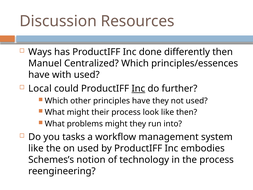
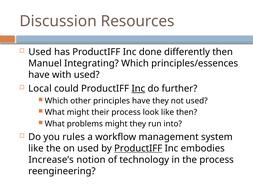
Ways: Ways -> Used (40, 52)
Centralized: Centralized -> Integrating (91, 63)
tasks: tasks -> rules (74, 137)
ProductIFF underline: none -> present (138, 148)
Schemes’s: Schemes’s -> Increase’s (51, 160)
